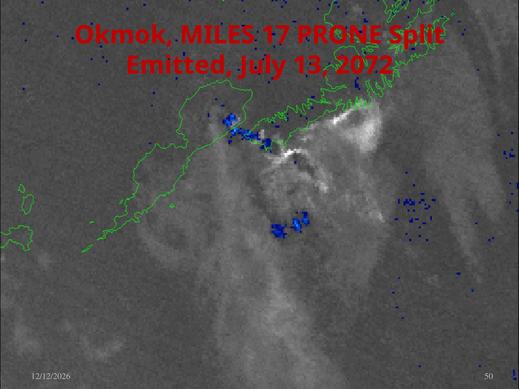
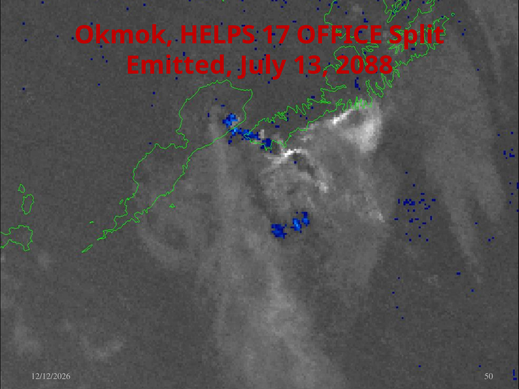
MILES: MILES -> HELPS (217, 35)
PRONE: PRONE -> OFFICE (339, 35)
2072: 2072 -> 2088 (364, 65)
